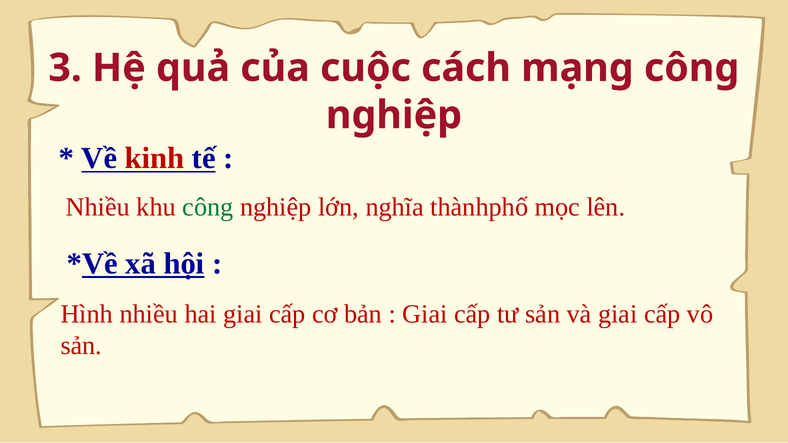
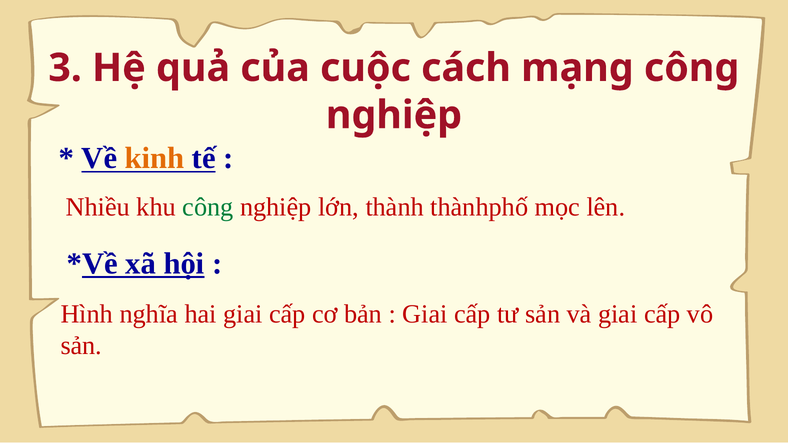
kinh colour: red -> orange (154, 158)
nghĩa: nghĩa -> thành (395, 207)
Hình nhiều: nhiều -> nghĩa (149, 314)
